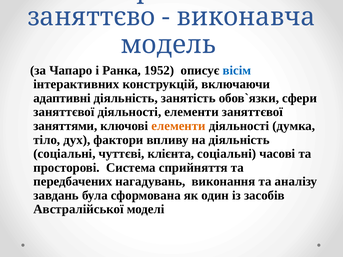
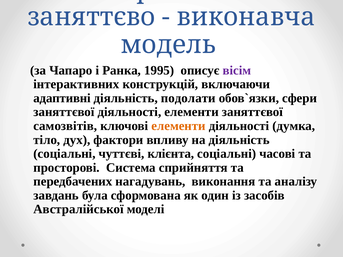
1952: 1952 -> 1995 (159, 70)
вісім colour: blue -> purple (237, 70)
занятість: занятість -> подолати (188, 98)
заняттями: заняттями -> самозвітів (65, 126)
